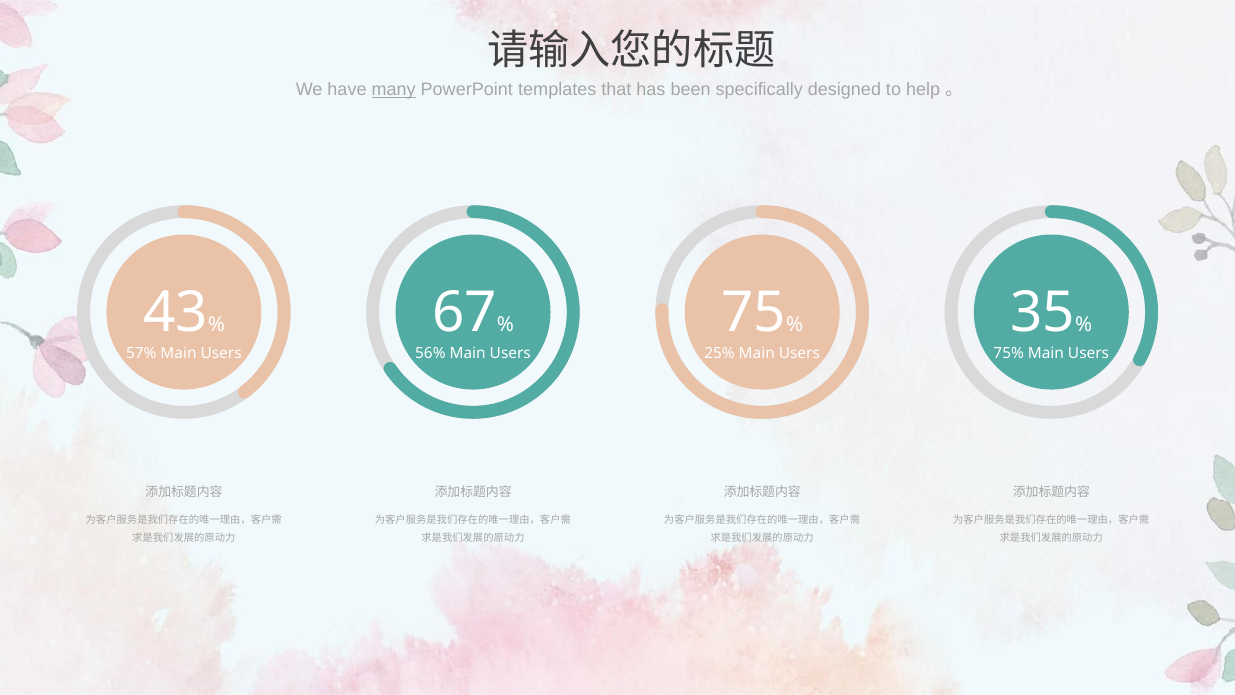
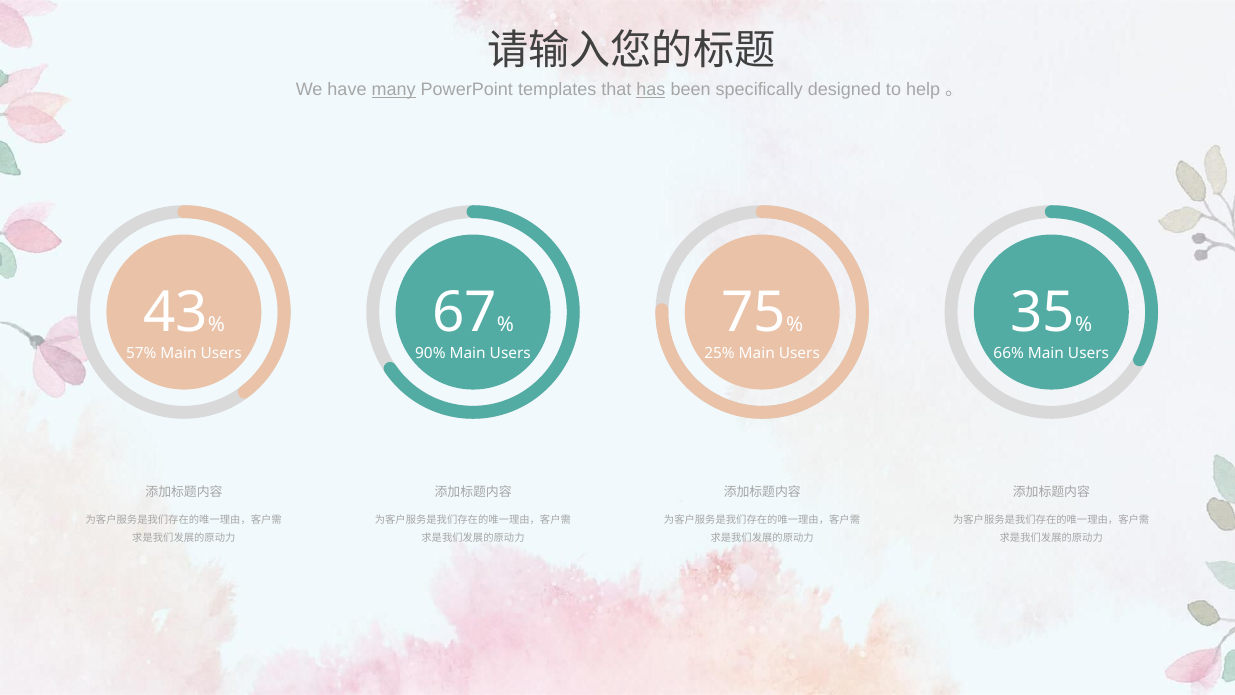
has underline: none -> present (651, 90)
56%: 56% -> 90% (430, 353)
75%: 75% -> 66% (1009, 353)
